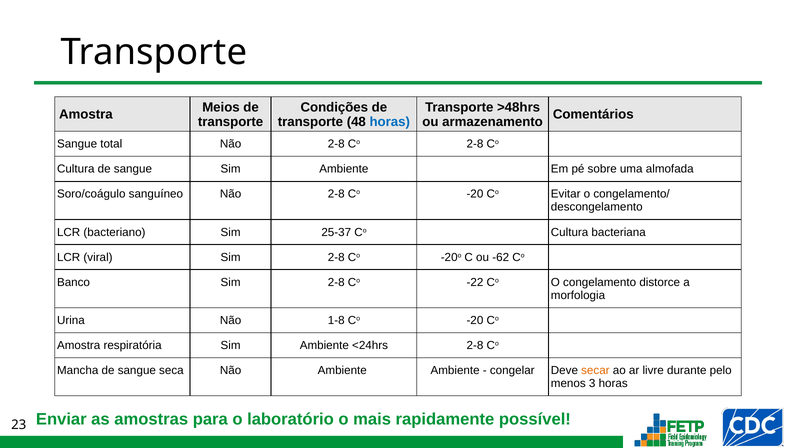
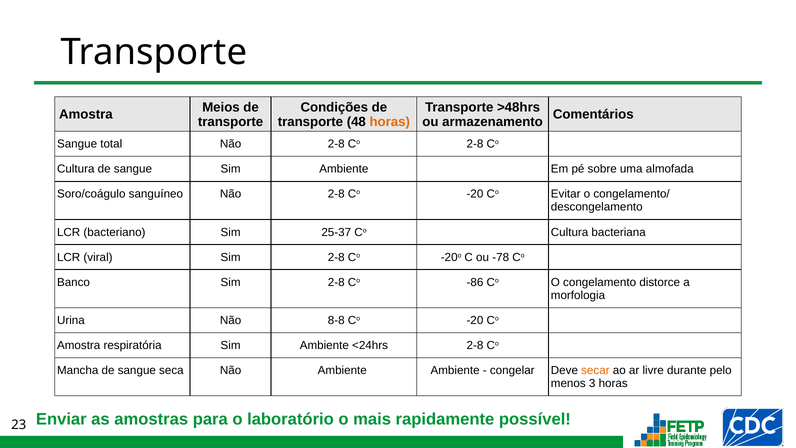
horas colour: blue -> orange (390, 122)
-62: -62 -> -78 (501, 257)
-22: -22 -> -86 (475, 282)
1-8: 1-8 -> 8-8 (336, 320)
